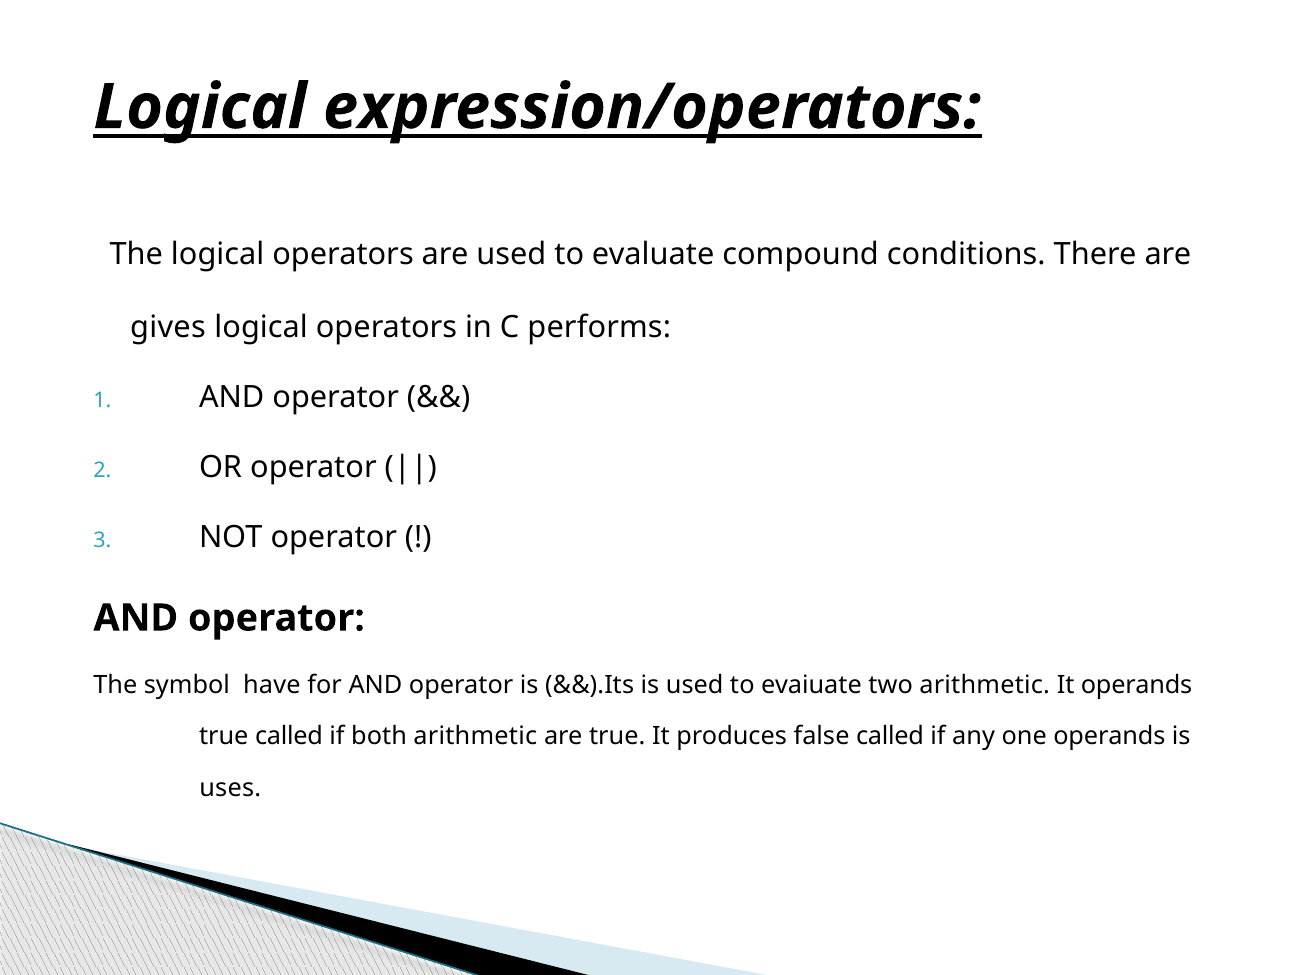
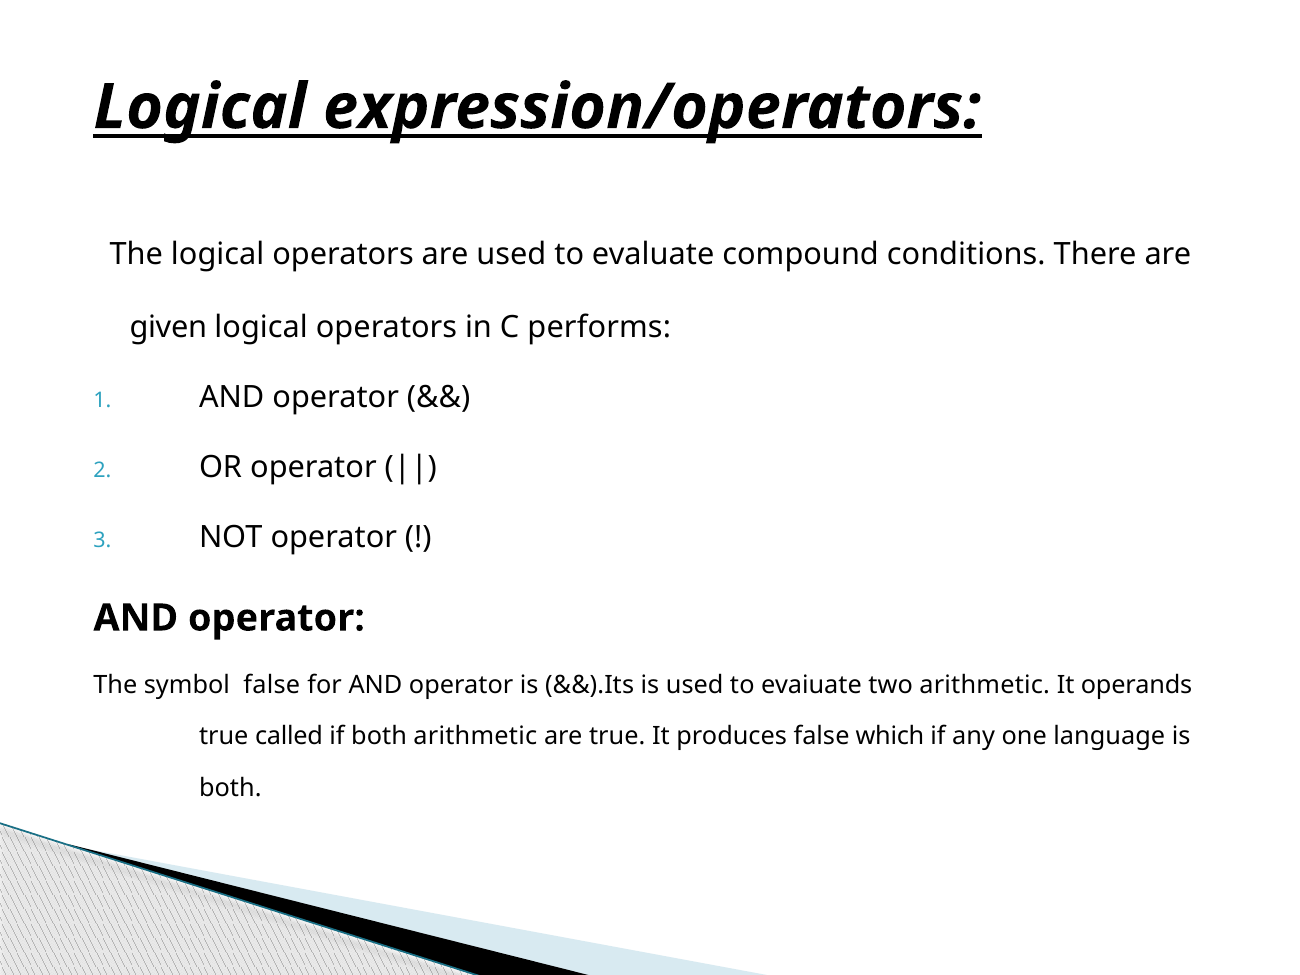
gives: gives -> given (168, 327)
symbol have: have -> false (272, 685)
false called: called -> which (890, 736)
one operands: operands -> language (1109, 736)
uses: uses -> both (230, 788)
